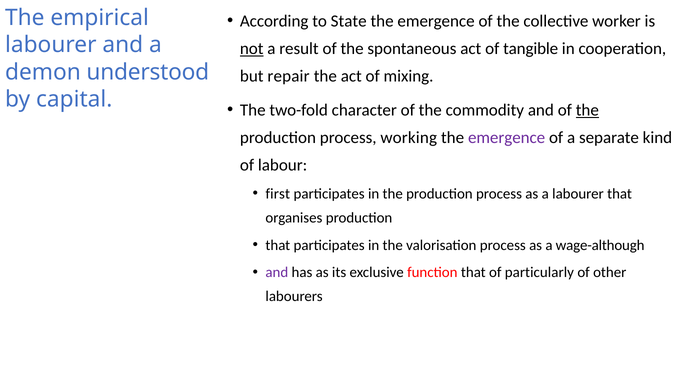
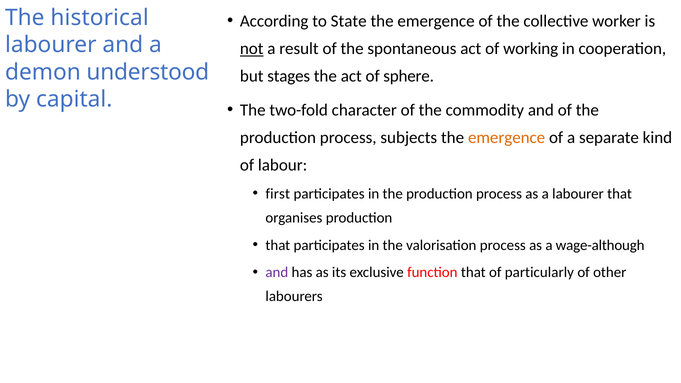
empirical: empirical -> historical (100, 18)
tangible: tangible -> working (531, 49)
repair: repair -> stages (289, 76)
mixing: mixing -> sphere (409, 76)
the underline: present -> none (587, 110)
working: working -> subjects (409, 138)
emergence colour: purple -> orange (507, 138)
